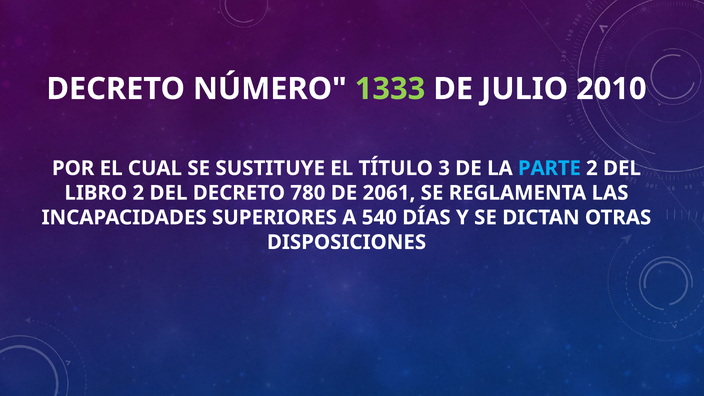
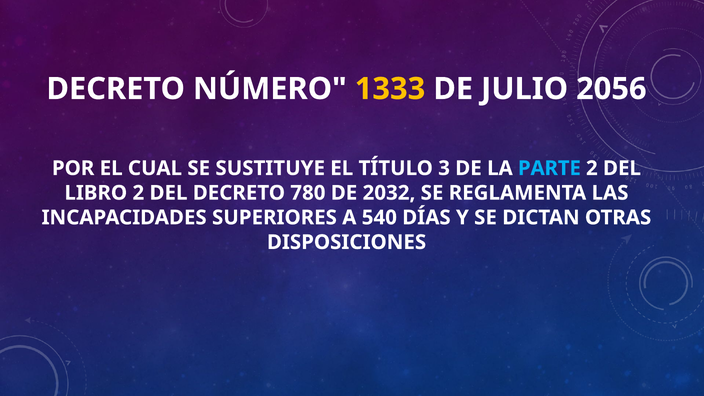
1333 colour: light green -> yellow (390, 89)
2010: 2010 -> 2056 (611, 89)
2061: 2061 -> 2032 (389, 193)
